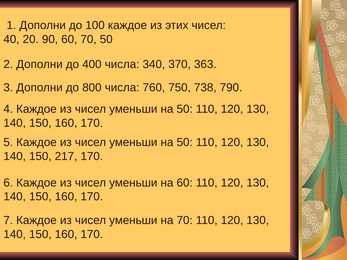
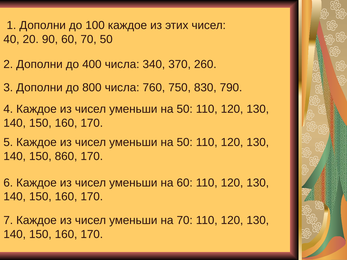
363: 363 -> 260 (205, 64)
738: 738 -> 830 (205, 88)
217: 217 -> 860 (66, 156)
